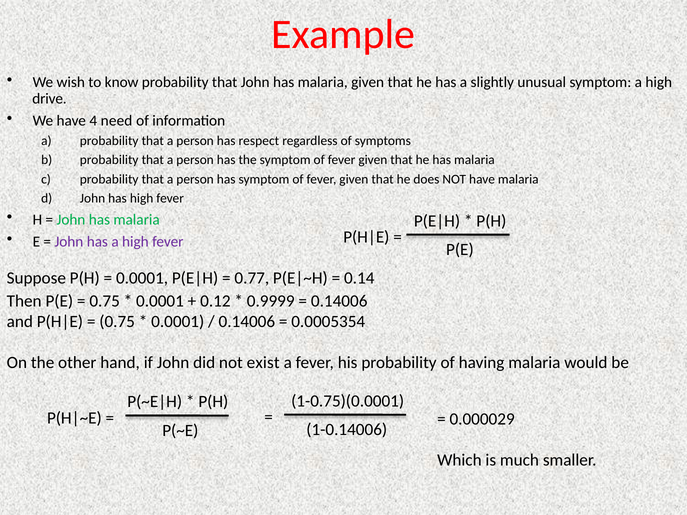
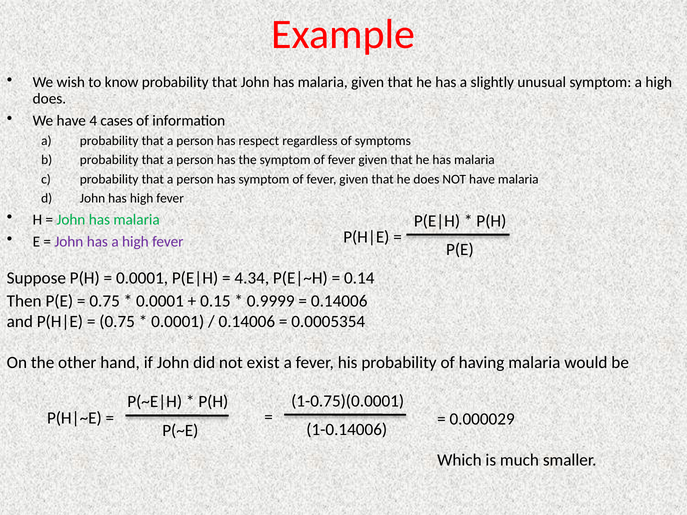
drive: drive -> does (49, 99)
need: need -> cases (117, 121)
0.77: 0.77 -> 4.34 (252, 278)
0.12: 0.12 -> 0.15 (215, 301)
